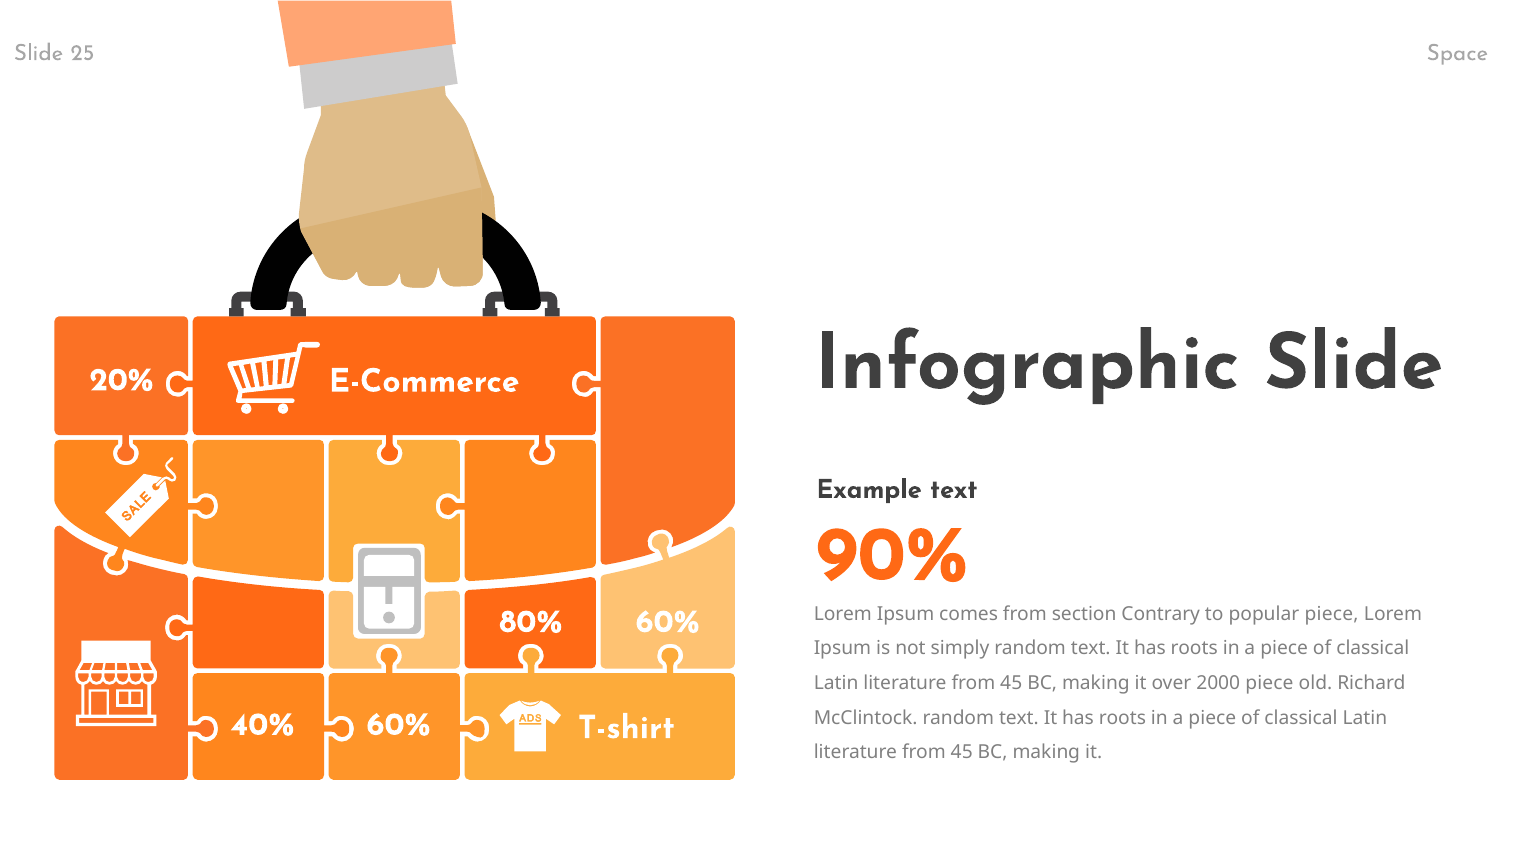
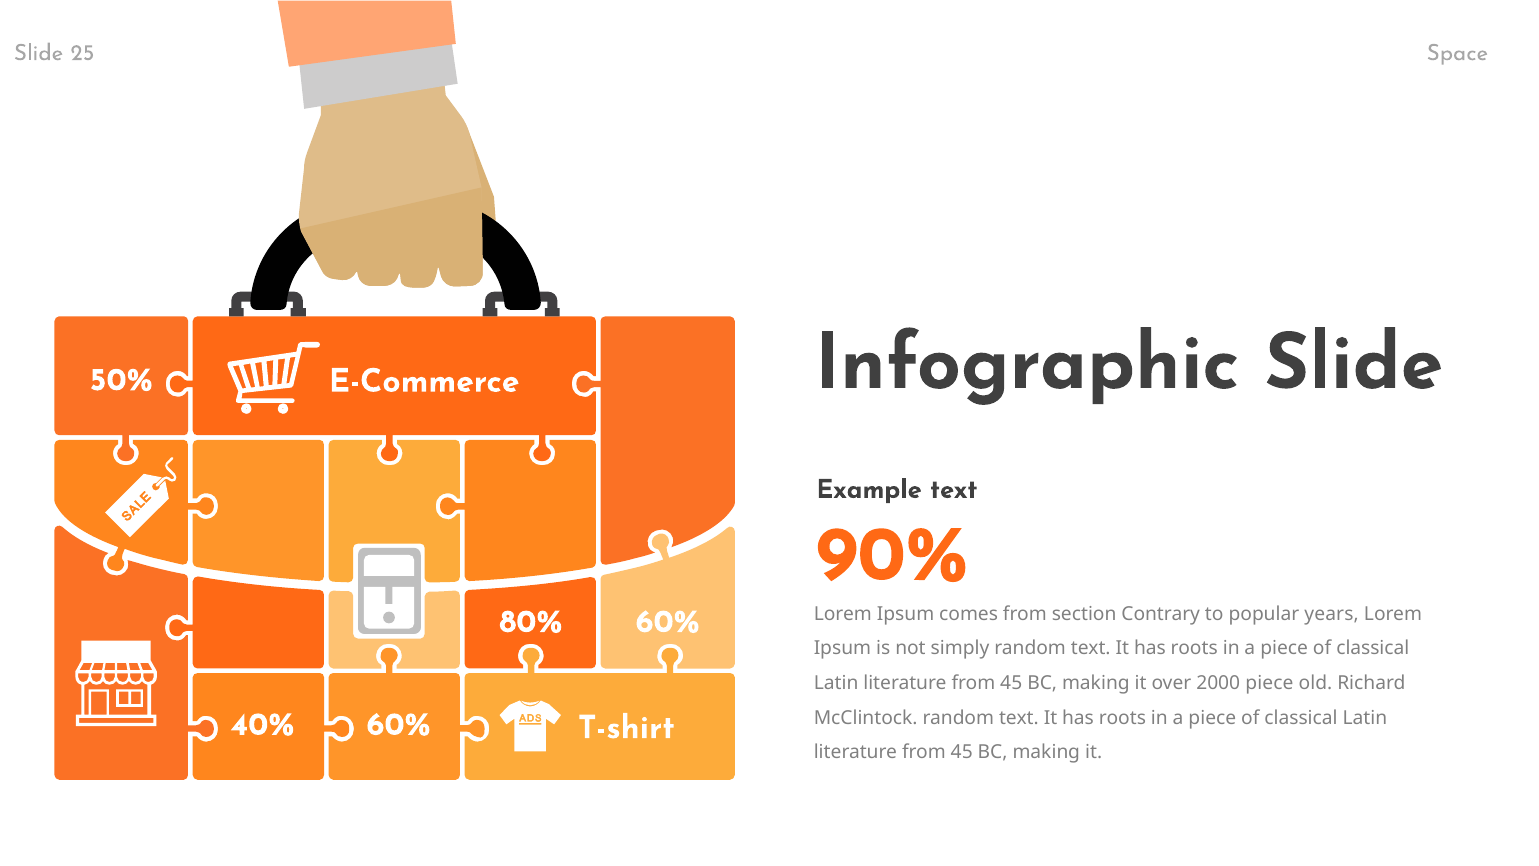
20%: 20% -> 50% (121, 380)
popular piece: piece -> years (1332, 614)
